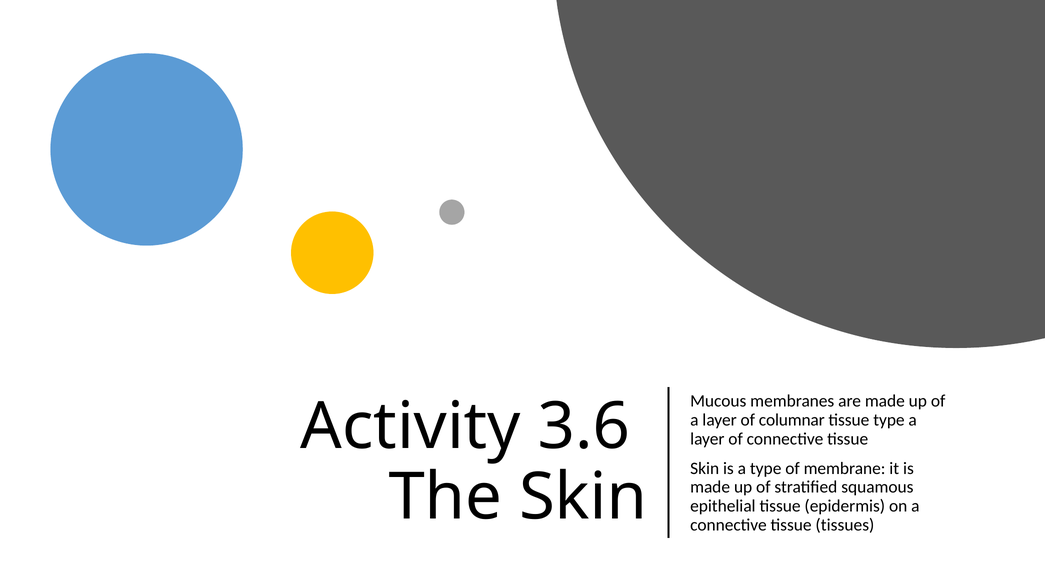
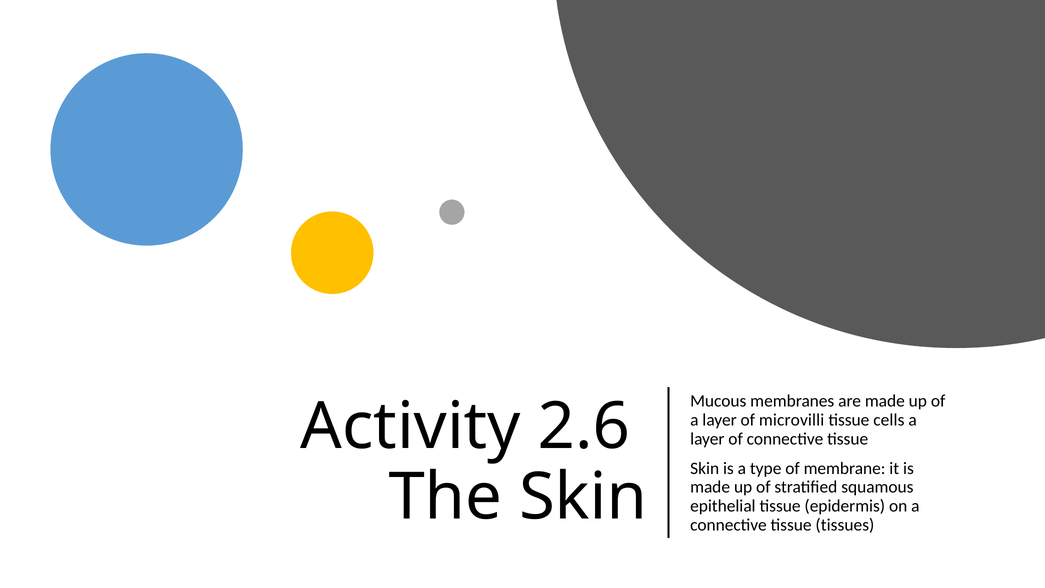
3.6: 3.6 -> 2.6 (584, 427)
columnar: columnar -> microvilli (792, 420)
tissue type: type -> cells (889, 420)
